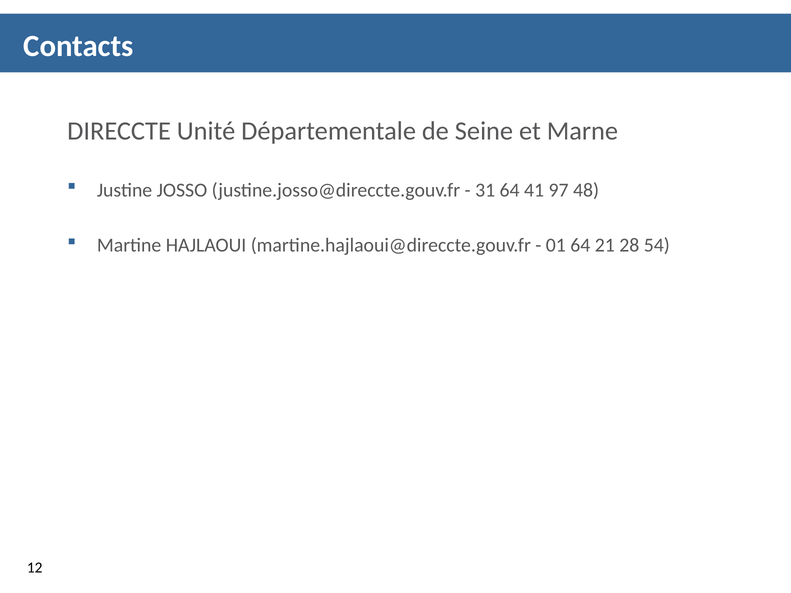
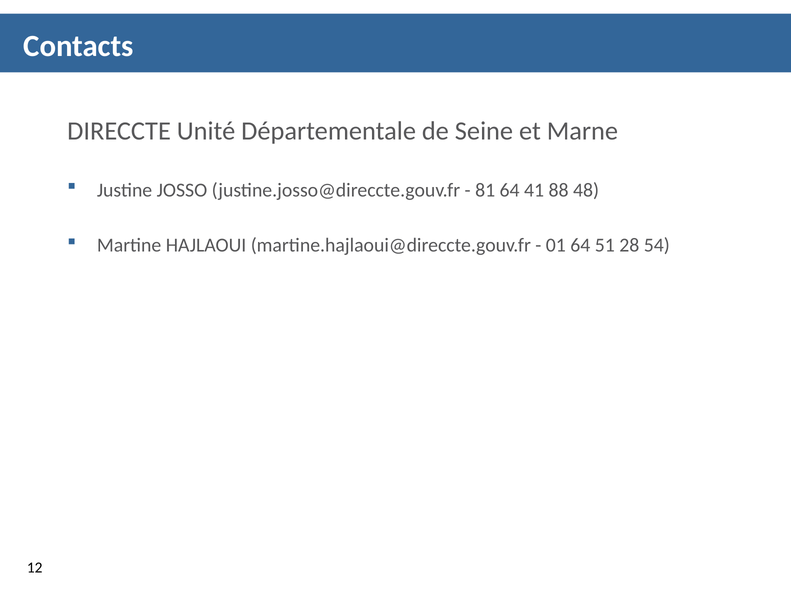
31: 31 -> 81 (485, 190)
97: 97 -> 88 (559, 190)
21: 21 -> 51 (605, 246)
